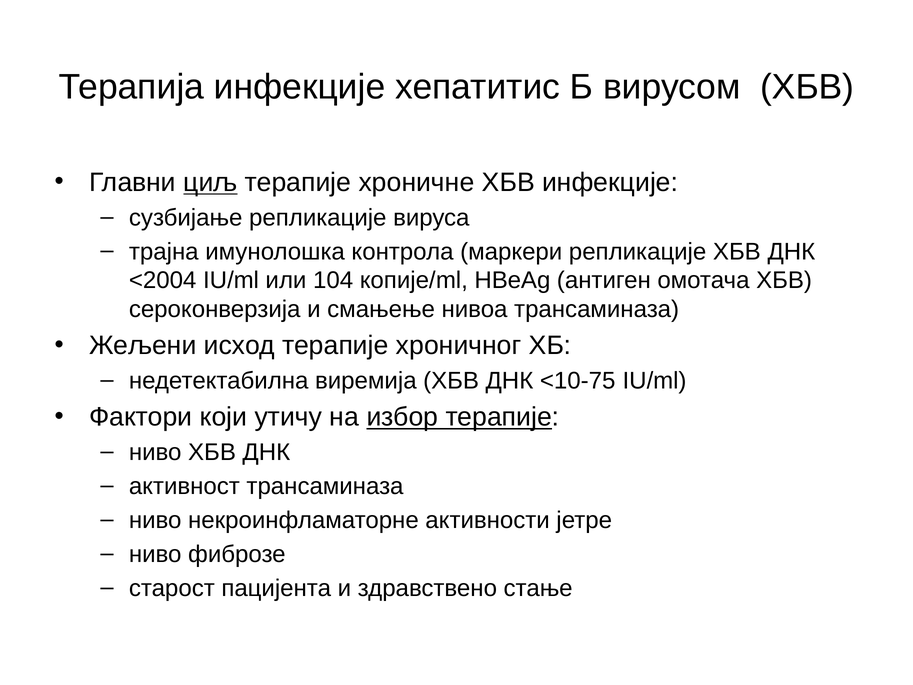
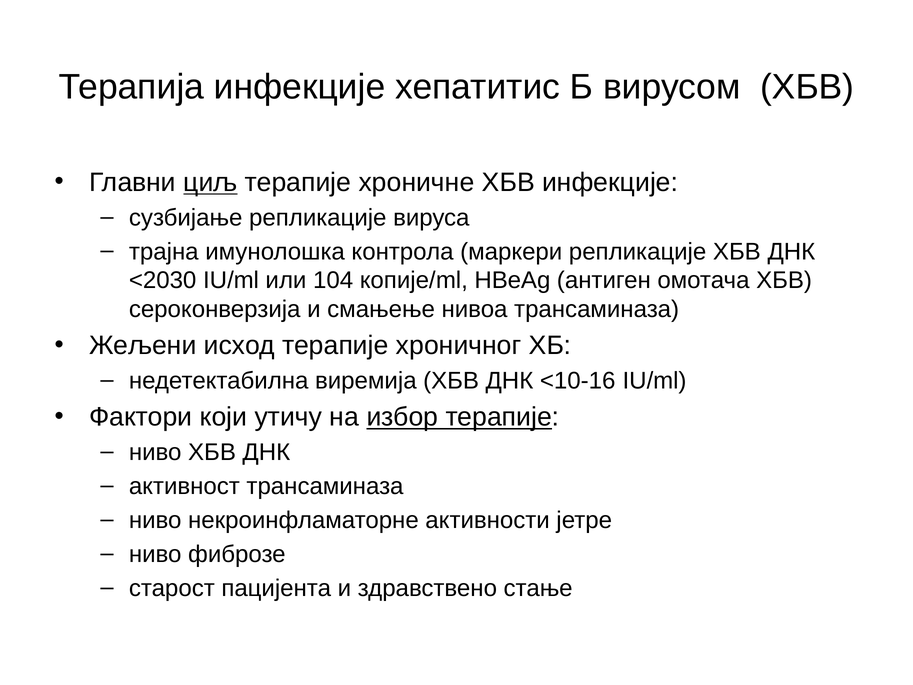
<2004: <2004 -> <2030 (163, 280)
<10-75: <10-75 -> <10-16 (578, 381)
